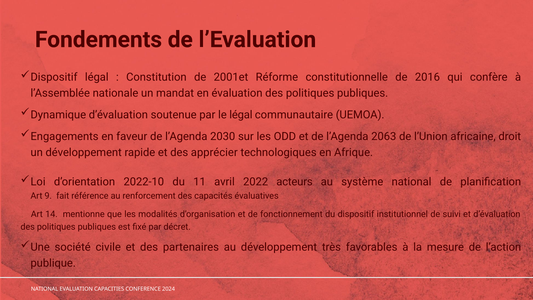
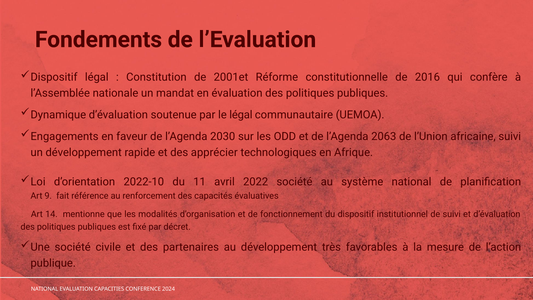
africaine droit: droit -> suivi (510, 136)
2022 acteurs: acteurs -> société (294, 182)
